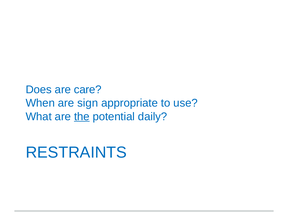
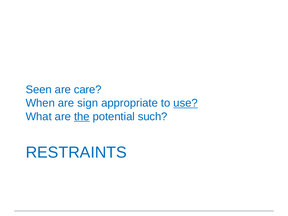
Does: Does -> Seen (39, 90)
use underline: none -> present (186, 103)
daily: daily -> such (153, 117)
